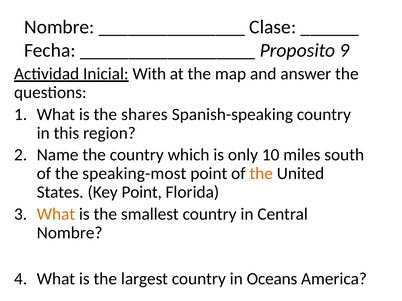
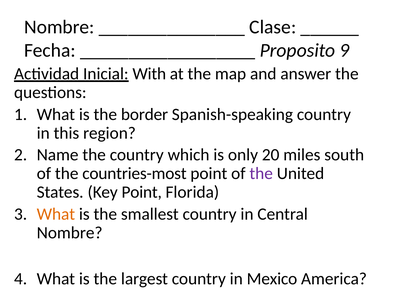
shares: shares -> border (145, 115)
10: 10 -> 20 (271, 155)
speaking-most: speaking-most -> countries-most (134, 174)
the colour: orange -> purple (261, 174)
Oceans: Oceans -> Mexico (272, 279)
